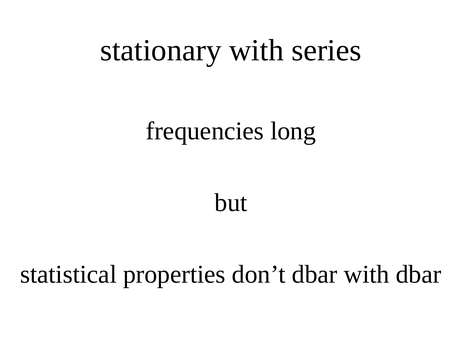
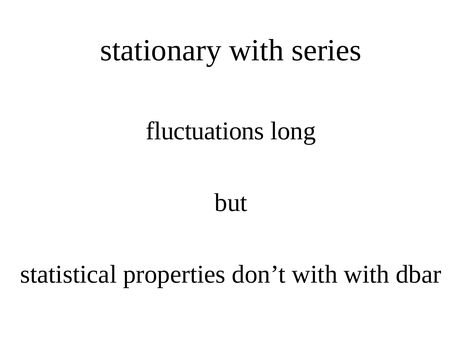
frequencies: frequencies -> fluctuations (205, 131)
don’t dbar: dbar -> with (315, 275)
